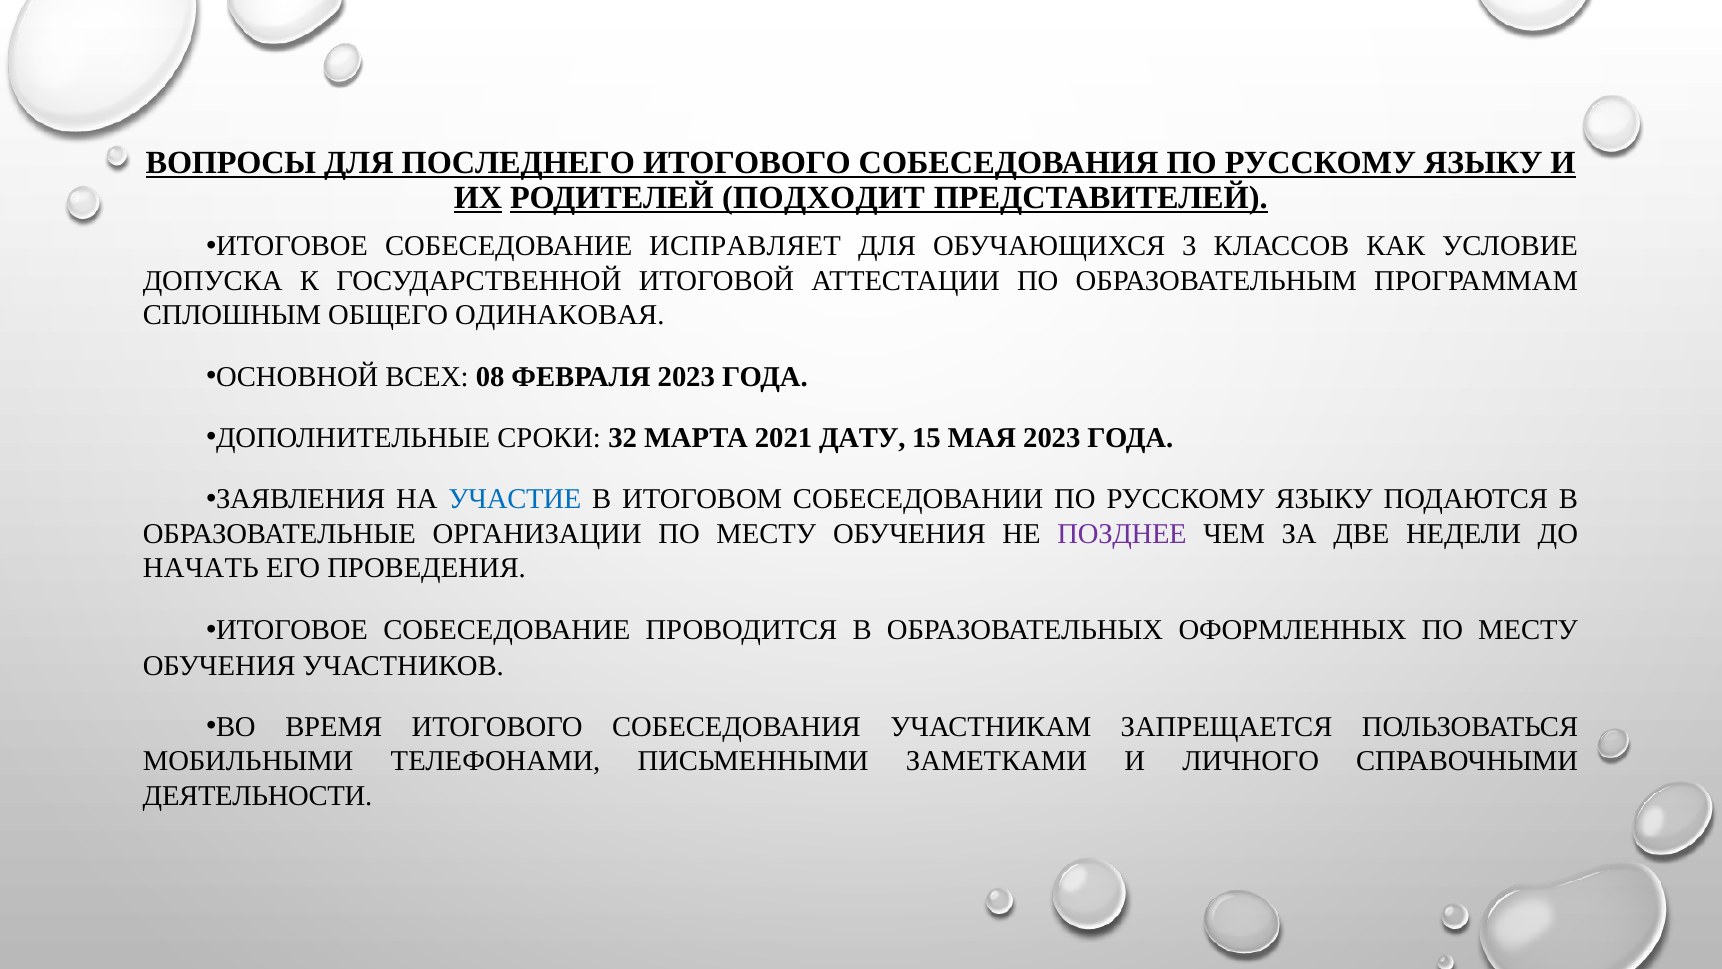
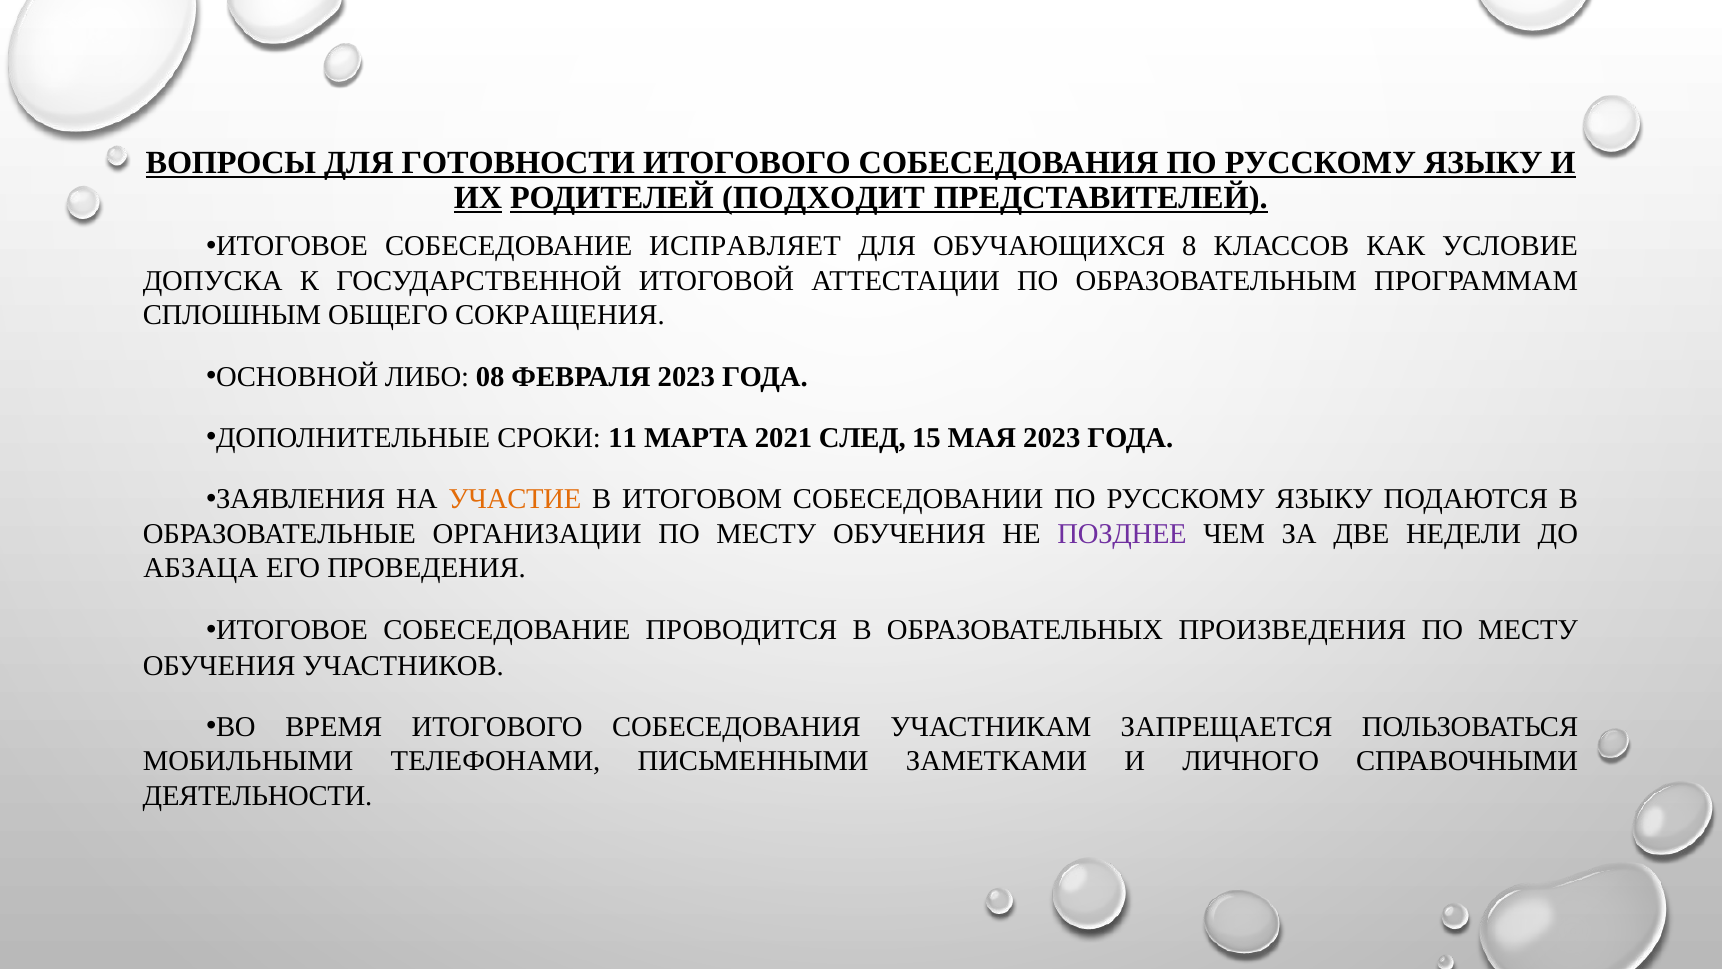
ПОСЛЕДНЕГО: ПОСЛЕДНЕГО -> ГОТОВНОСТИ (518, 163)
3: 3 -> 8 (1189, 246)
ОДИНАКОВАЯ: ОДИНАКОВАЯ -> СОКРАЩЕНИЯ (560, 315)
ВСЕХ: ВСЕХ -> ЛИБО (427, 376)
32: 32 -> 11 (623, 438)
ДАТУ: ДАТУ -> СЛЕД (862, 438)
УЧАСТИЕ colour: blue -> orange (515, 499)
НАЧАТЬ: НАЧАТЬ -> АБЗАЦА (201, 568)
ОФОРМЛЕННЫХ: ОФОРМЛЕННЫХ -> ПРОИЗВЕДЕНИЯ (1292, 630)
